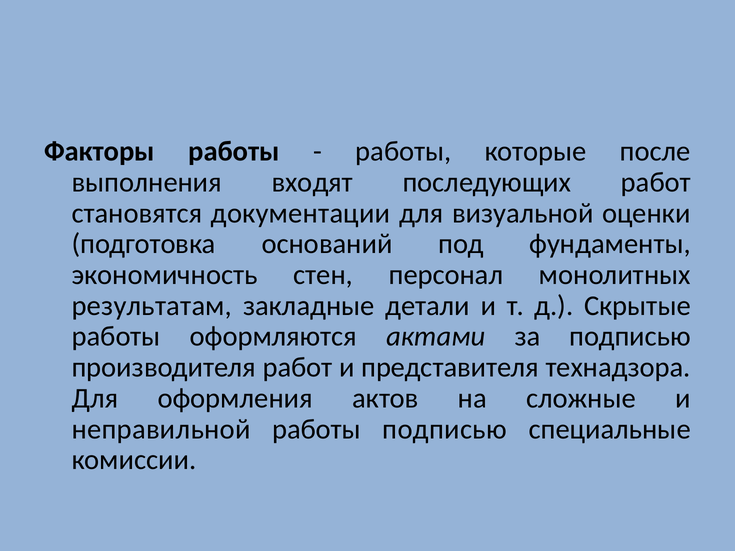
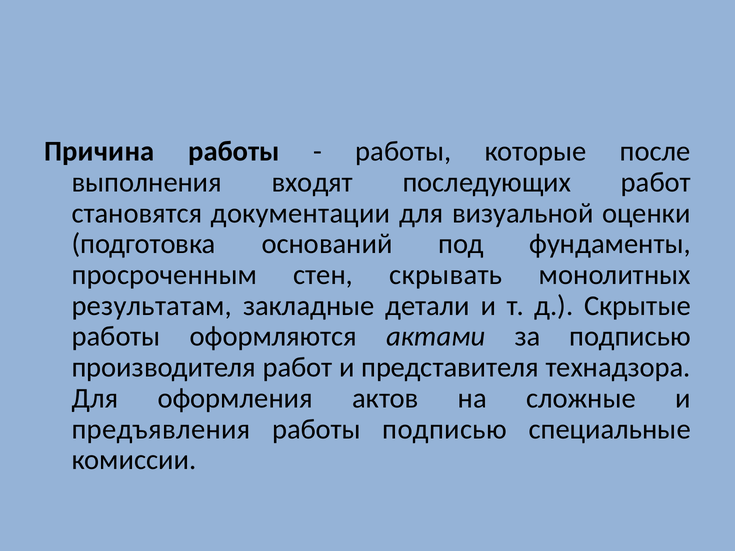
Факторы: Факторы -> Причина (99, 151)
экономичность: экономичность -> просроченным (164, 275)
персонал: персонал -> скрывать (446, 275)
неправильной: неправильной -> предъявления (161, 429)
